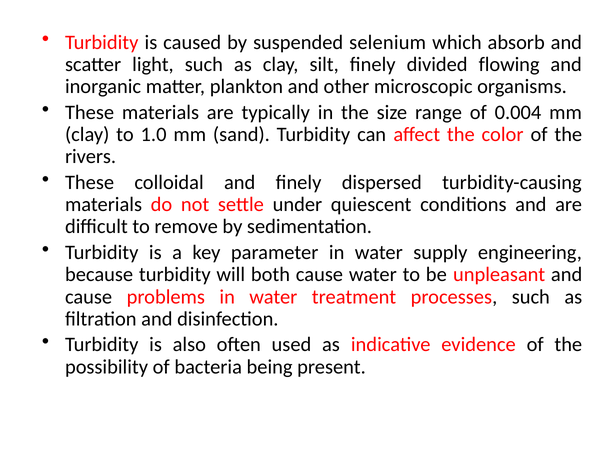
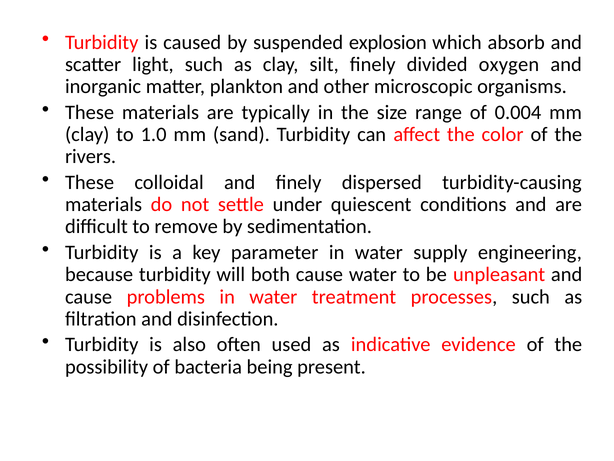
selenium: selenium -> explosion (388, 42)
flowing: flowing -> oxygen (509, 64)
